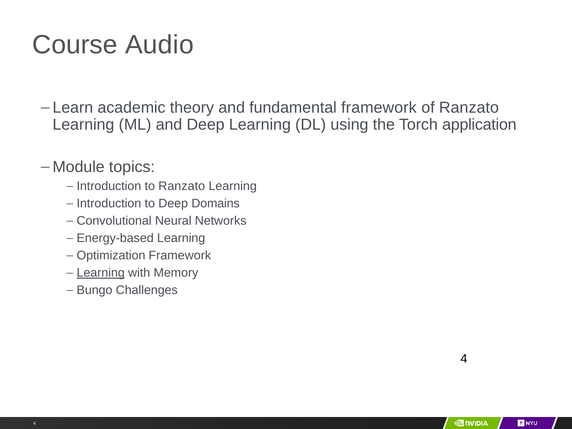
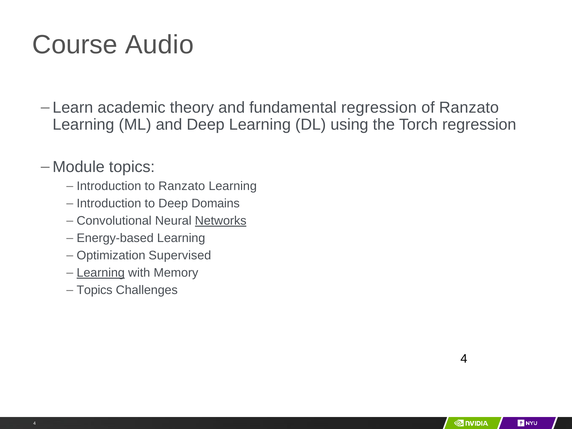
fundamental framework: framework -> regression (379, 108)
Torch application: application -> regression (479, 125)
Networks underline: none -> present (221, 221)
Optimization Framework: Framework -> Supervised (180, 256)
Bungo: Bungo -> Topics (95, 290)
